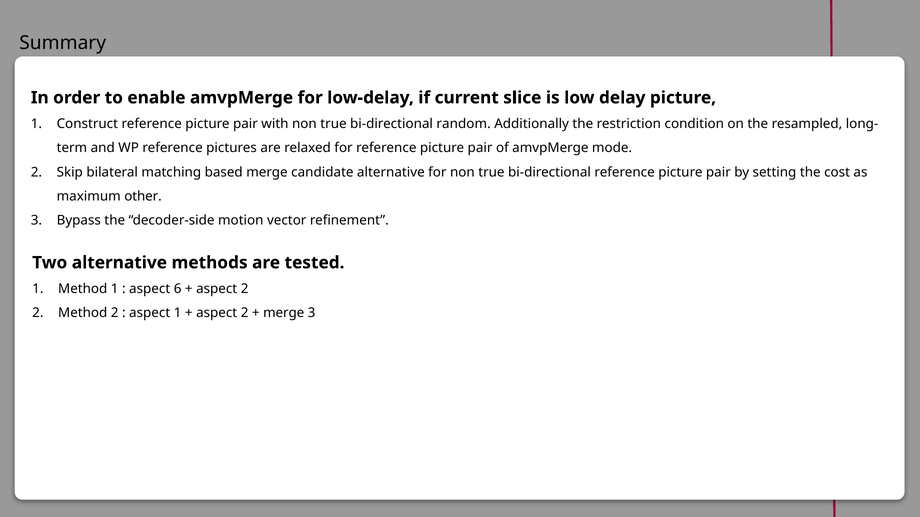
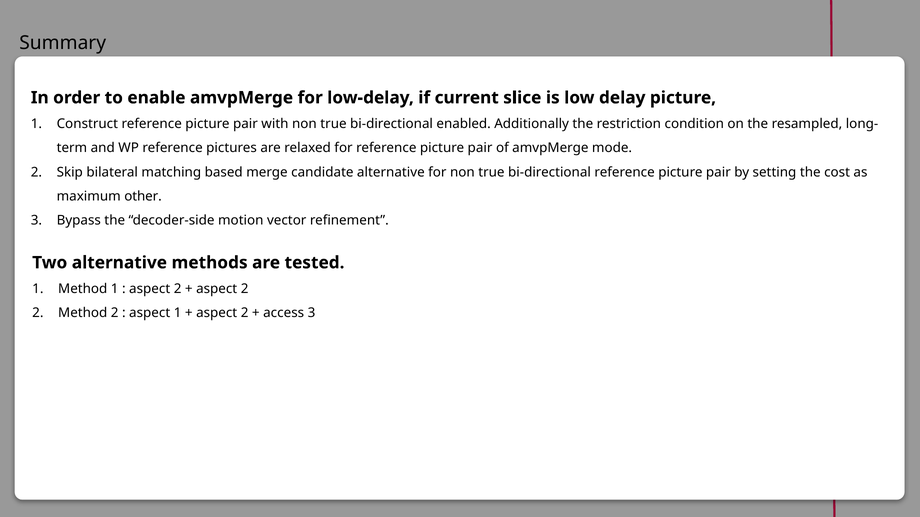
random: random -> enabled (464, 124)
6: 6 -> 2 (178, 289)
merge: merge -> access (284, 313)
